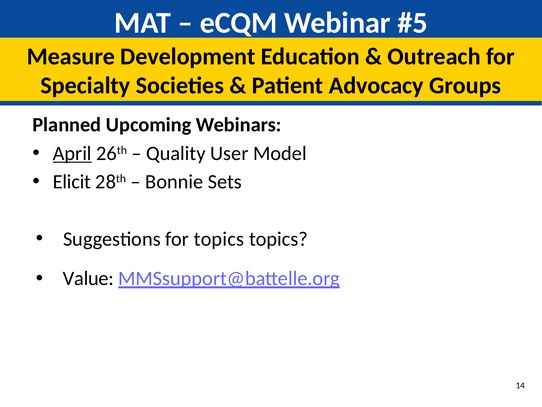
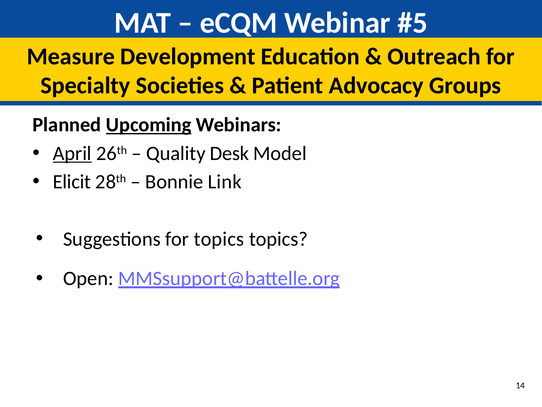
Upcoming underline: none -> present (149, 125)
User: User -> Desk (229, 153)
Sets: Sets -> Link (225, 182)
Value: Value -> Open (88, 278)
